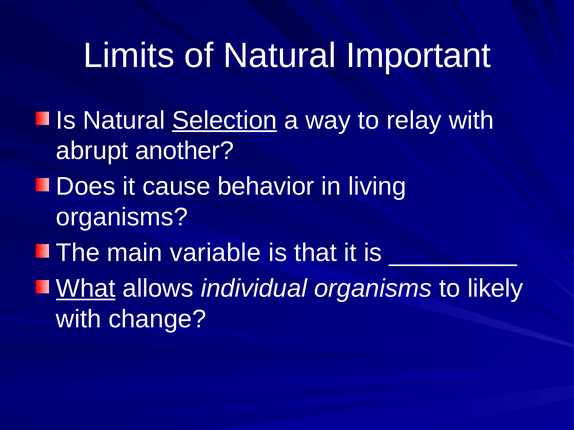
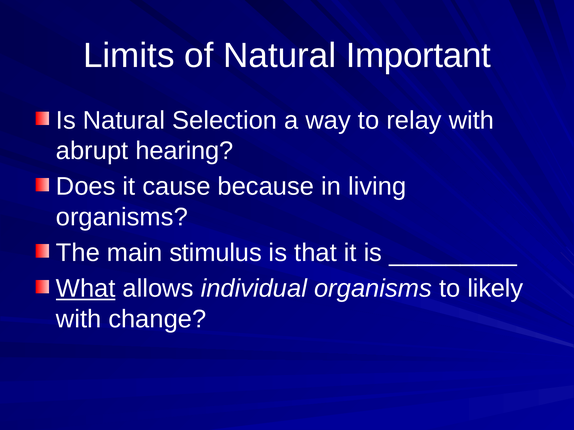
Selection underline: present -> none (225, 120)
another: another -> hearing (184, 151)
behavior: behavior -> because (266, 187)
variable: variable -> stimulus (216, 253)
